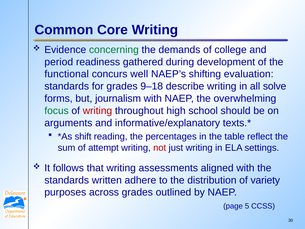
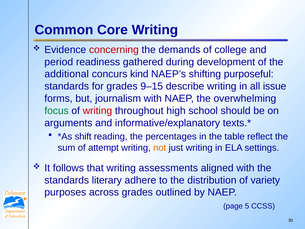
concerning colour: green -> red (114, 50)
functional: functional -> additional (67, 74)
well: well -> kind (139, 74)
evaluation: evaluation -> purposeful (249, 74)
9–18: 9–18 -> 9–15 (152, 86)
solve: solve -> issue (275, 86)
not colour: red -> orange (160, 148)
written: written -> literary (107, 180)
